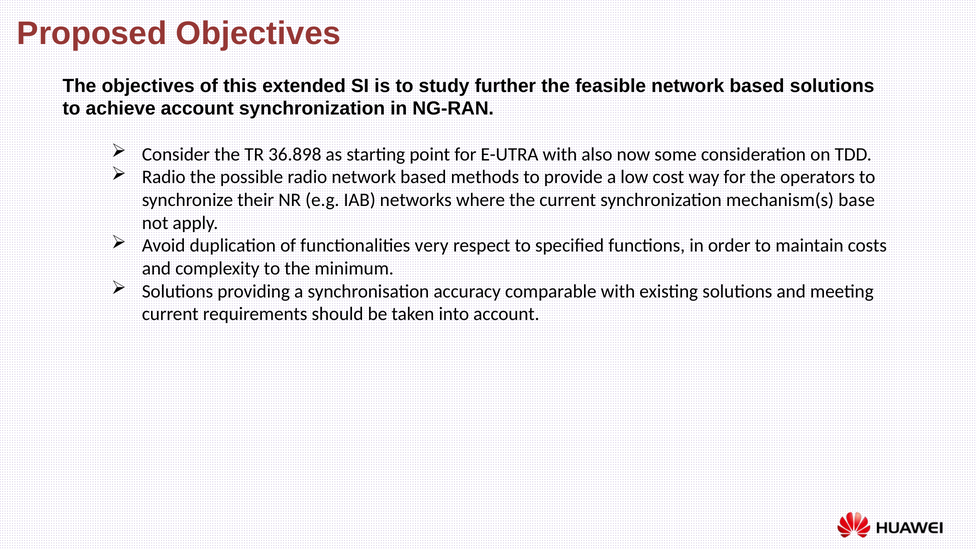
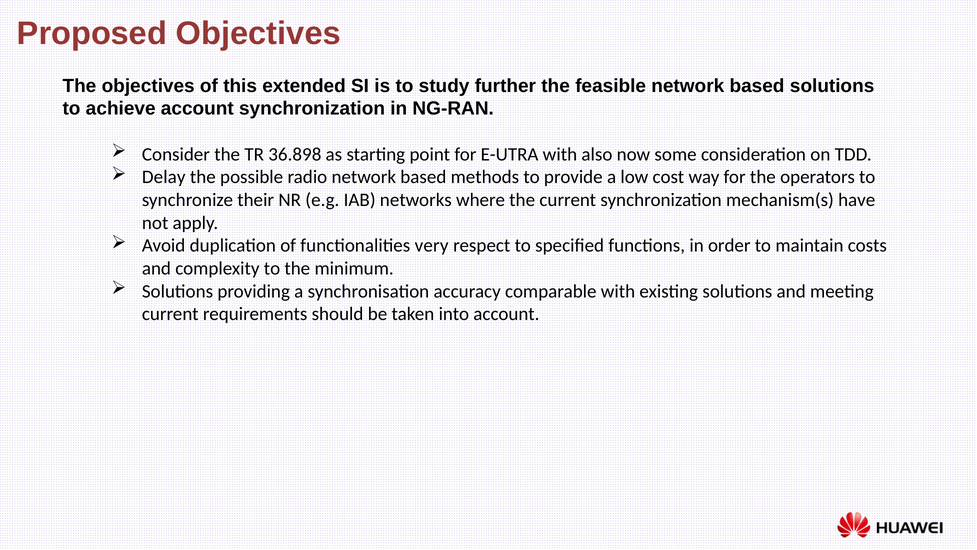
Radio: Radio -> Delay (164, 177)
base: base -> have (857, 200)
